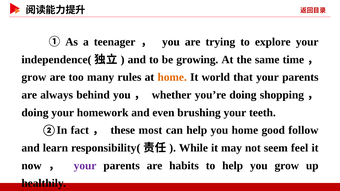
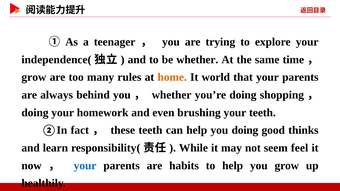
be growing: growing -> whether (197, 60)
these most: most -> teeth (150, 130)
you home: home -> doing (245, 130)
follow: follow -> thinks (303, 130)
your colour: purple -> blue (85, 166)
